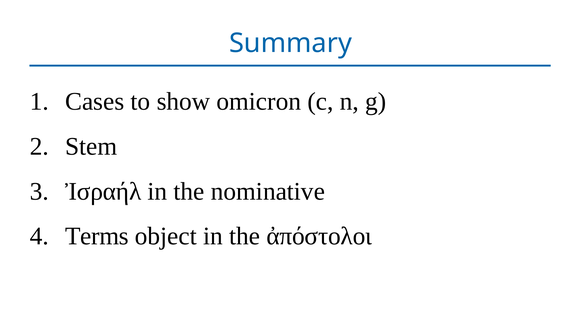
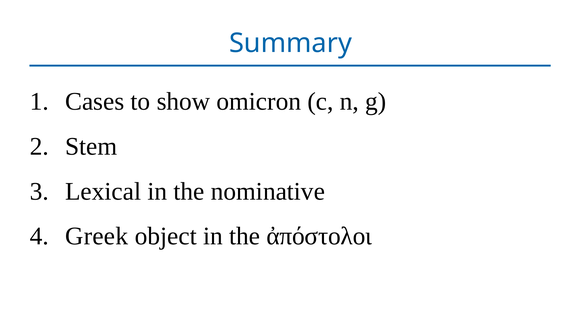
Ἰσραήλ: Ἰσραήλ -> Lexical (103, 192)
Terms: Terms -> Greek (97, 236)
